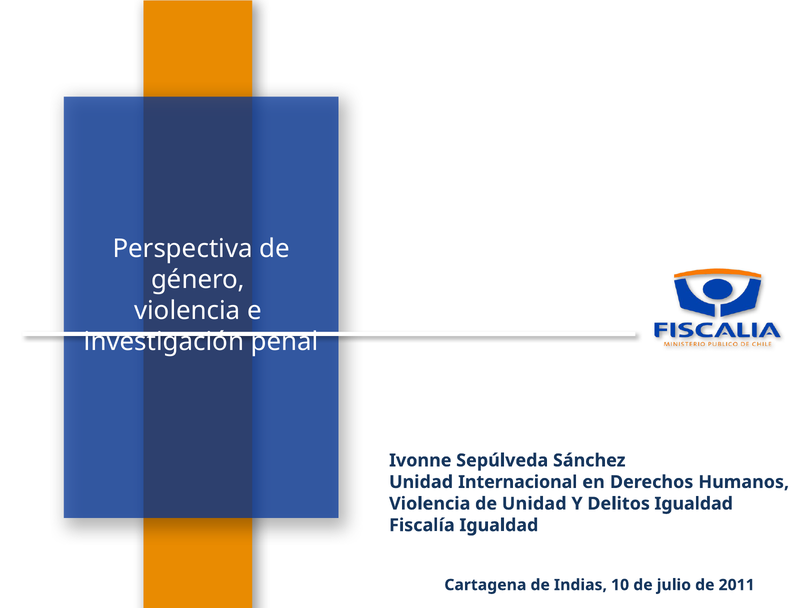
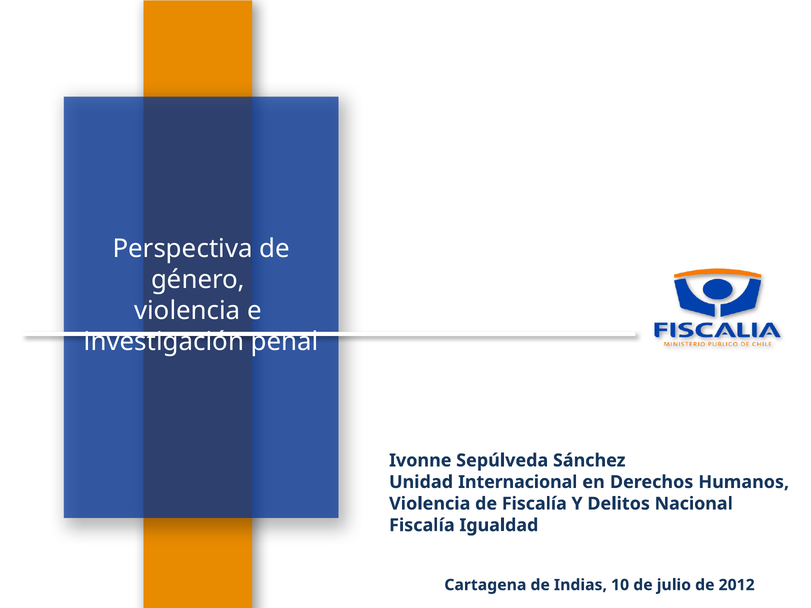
de Unidad: Unidad -> Fiscalía (534, 504)
Delitos Igualdad: Igualdad -> Nacional (694, 504)
2011: 2011 -> 2012 (737, 585)
